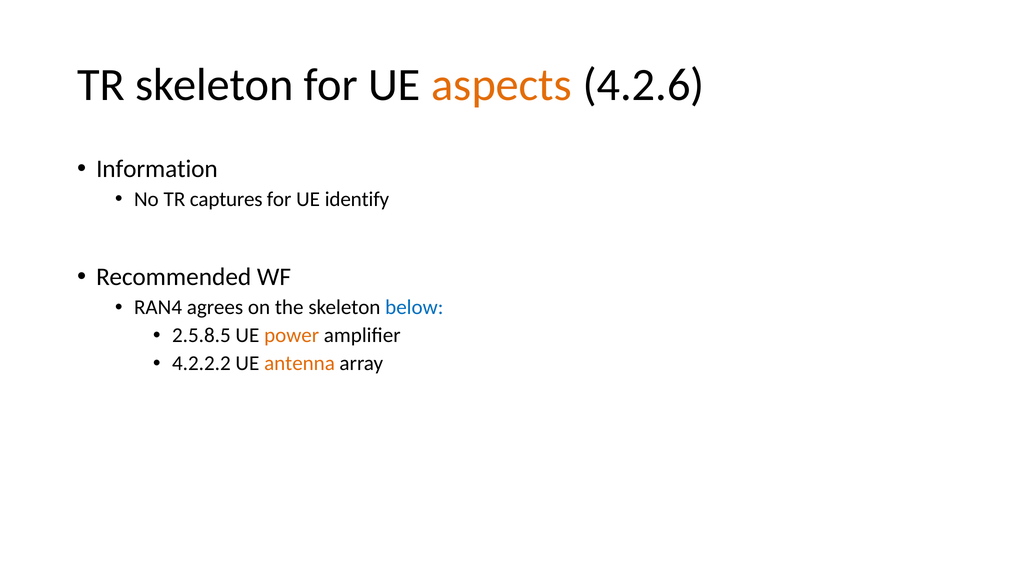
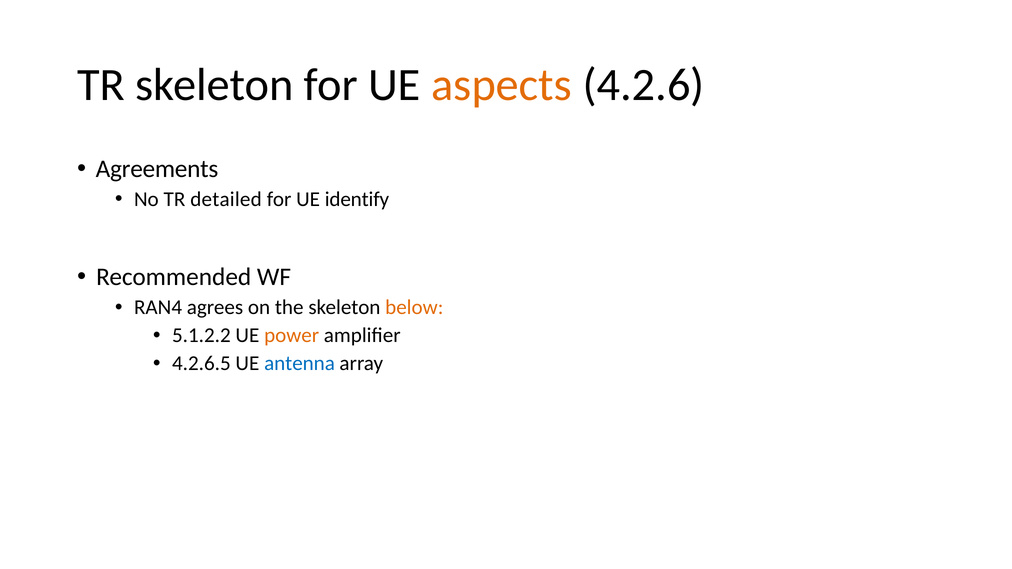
Information: Information -> Agreements (157, 169)
captures: captures -> detailed (226, 199)
below colour: blue -> orange (414, 308)
2.5.8.5: 2.5.8.5 -> 5.1.2.2 (201, 336)
4.2.2.2: 4.2.2.2 -> 4.2.6.5 (201, 364)
antenna colour: orange -> blue (300, 364)
